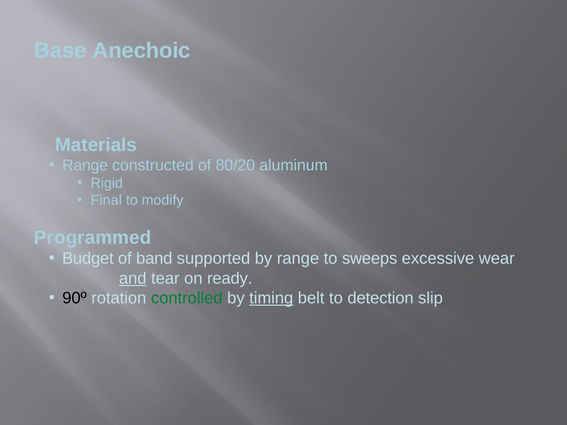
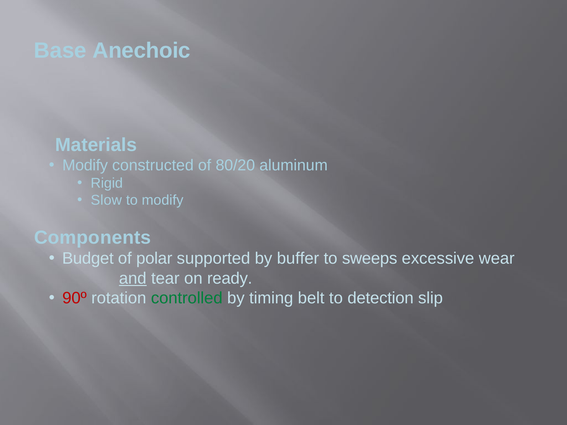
Range: Range -> Modify (85, 166)
Final: Final -> Slow (106, 200)
Programmed: Programmed -> Components (93, 238)
band: band -> polar (154, 259)
by range: range -> buffer (298, 259)
90º colour: black -> red (74, 298)
timing underline: present -> none (271, 298)
